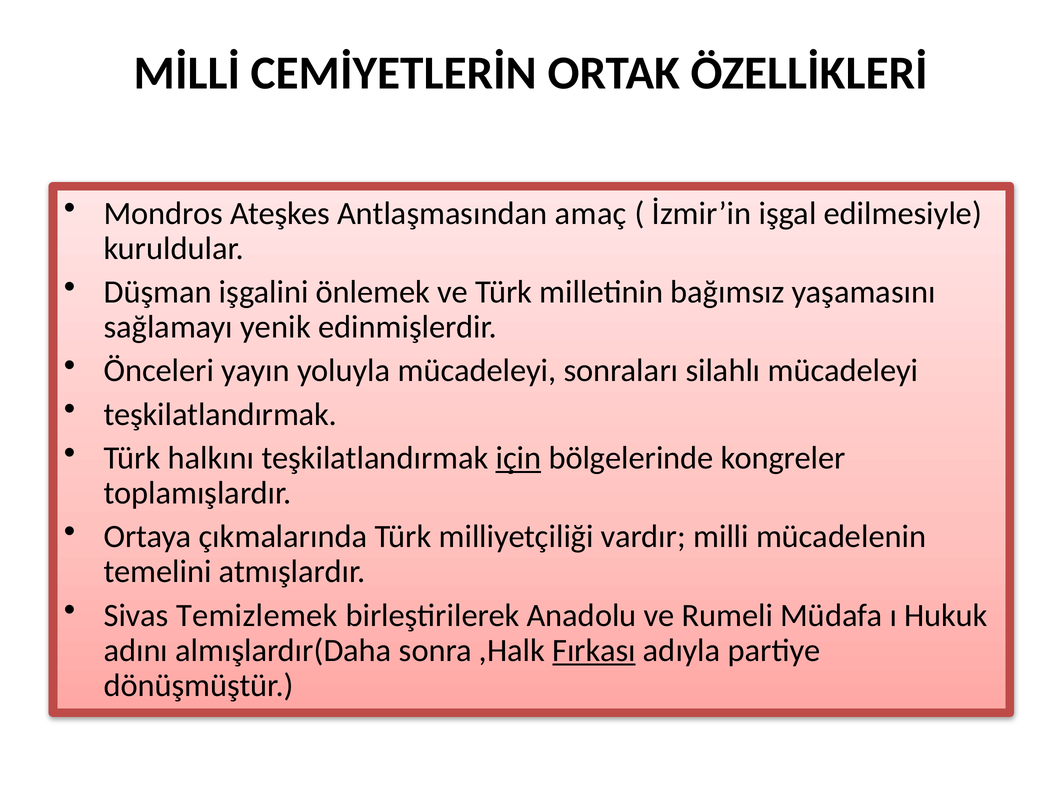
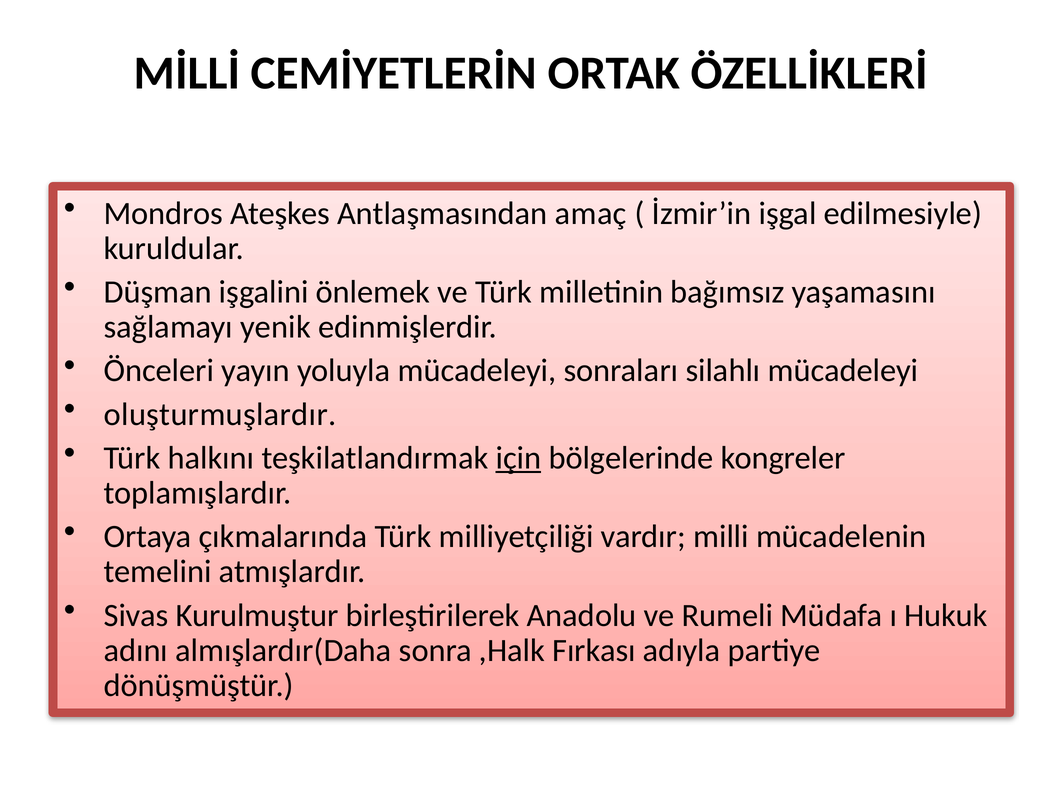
teşkilatlandırmak: teşkilatlandırmak -> oluşturmuşlardır (220, 414)
Temizlemek: Temizlemek -> Kurulmuştur (257, 615)
Fırkası underline: present -> none (594, 650)
